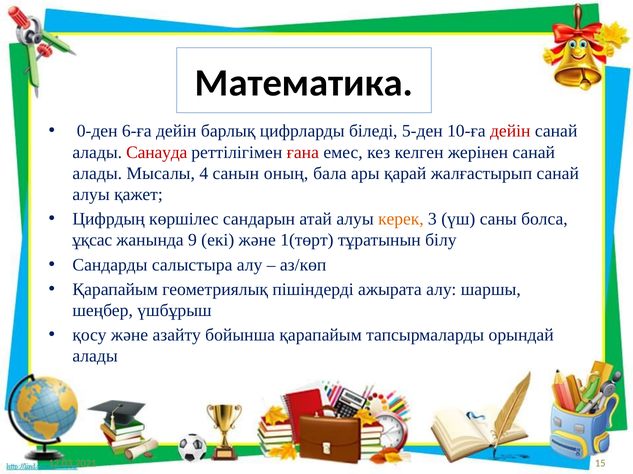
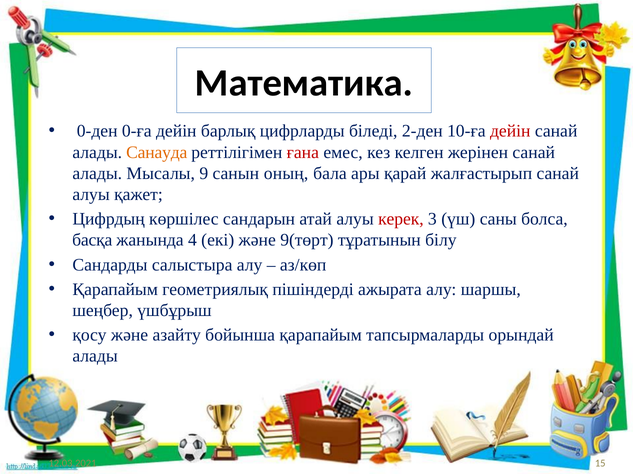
6-ға: 6-ға -> 0-ға (137, 131)
5-ден: 5-ден -> 2-ден (422, 131)
Санауда colour: red -> orange (157, 152)
4: 4 -> 9 (204, 174)
керек colour: orange -> red (401, 219)
ұқсас: ұқсас -> басқа (92, 241)
9: 9 -> 4 (192, 241)
1(төрт: 1(төрт -> 9(төрт (307, 241)
